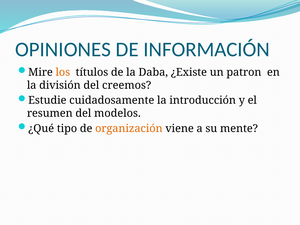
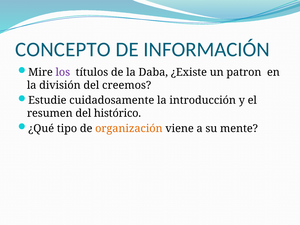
OPINIONES: OPINIONES -> CONCEPTO (63, 50)
los colour: orange -> purple (63, 72)
modelos: modelos -> histórico (117, 113)
